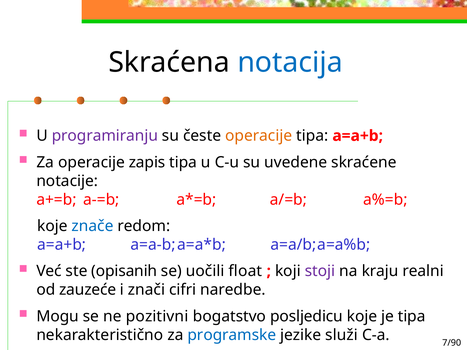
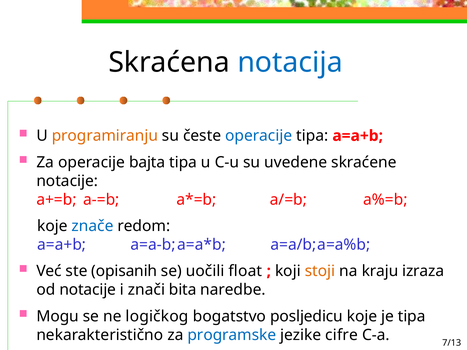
programiranju colour: purple -> orange (105, 136)
operacije colour: orange -> blue (259, 136)
zapis: zapis -> bajta (147, 162)
stoji colour: purple -> orange (320, 271)
realni: realni -> izraza (423, 271)
od zauzeće: zauzeće -> notacije (88, 290)
cifri: cifri -> bita (183, 290)
pozitivni: pozitivni -> logičkog (157, 316)
služi: služi -> cifre (342, 335)
7/90: 7/90 -> 7/13 (452, 343)
